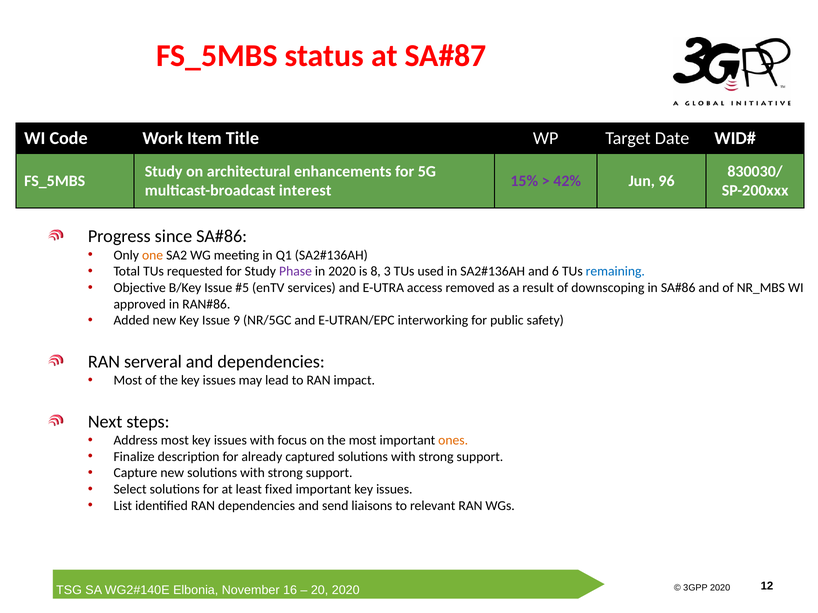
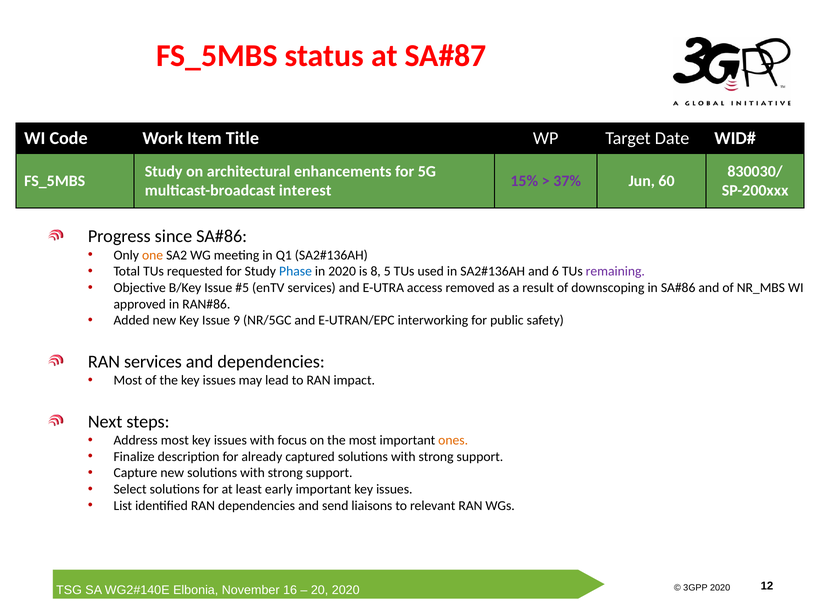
42%: 42% -> 37% (567, 181)
96: 96 -> 60 (667, 181)
Phase colour: purple -> blue (296, 272)
3: 3 -> 5 (387, 272)
remaining colour: blue -> purple (615, 272)
RAN serveral: serveral -> services (153, 362)
fixed: fixed -> early (279, 490)
